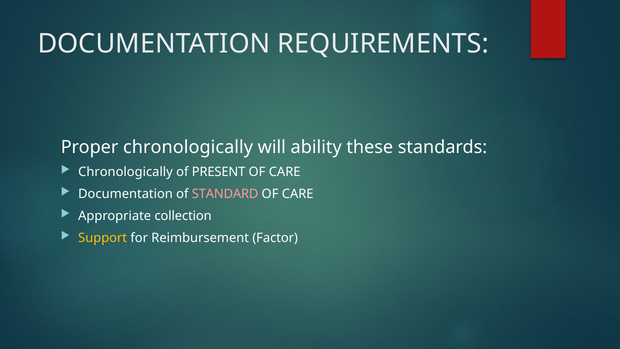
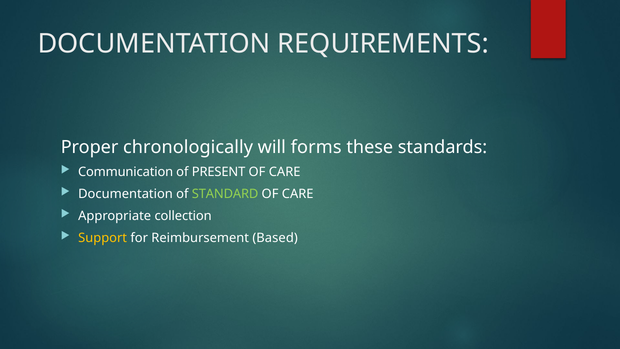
ability: ability -> forms (316, 147)
Chronologically: Chronologically -> Communication (126, 172)
STANDARD colour: pink -> light green (225, 194)
Factor: Factor -> Based (275, 238)
